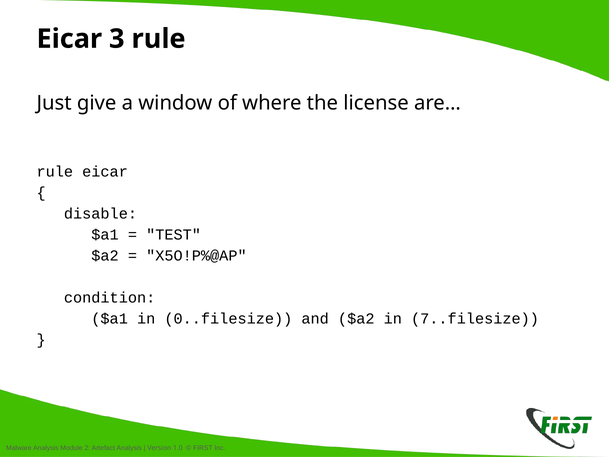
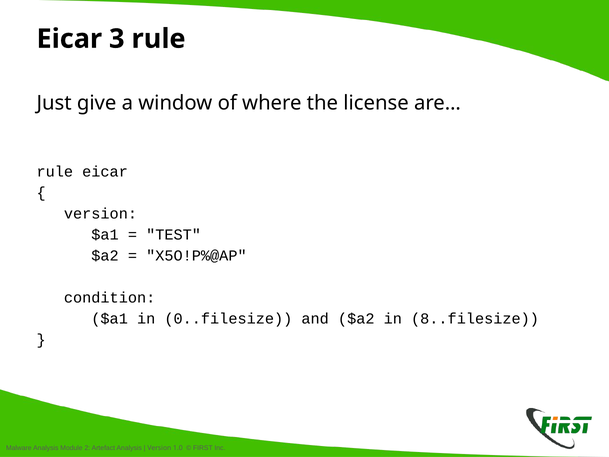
disable: disable -> version (100, 213)
7..filesize: 7..filesize -> 8..filesize (475, 318)
